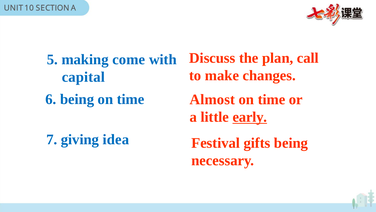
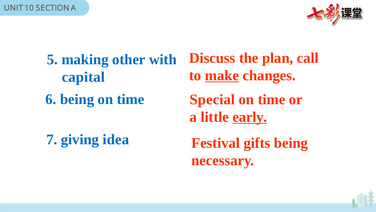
come: come -> other (129, 59)
make underline: none -> present (222, 75)
Almost: Almost -> Special (212, 99)
